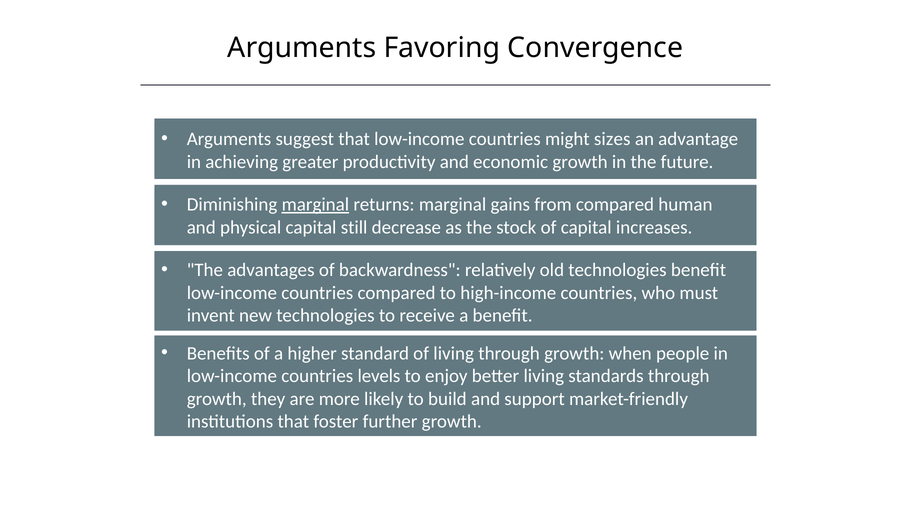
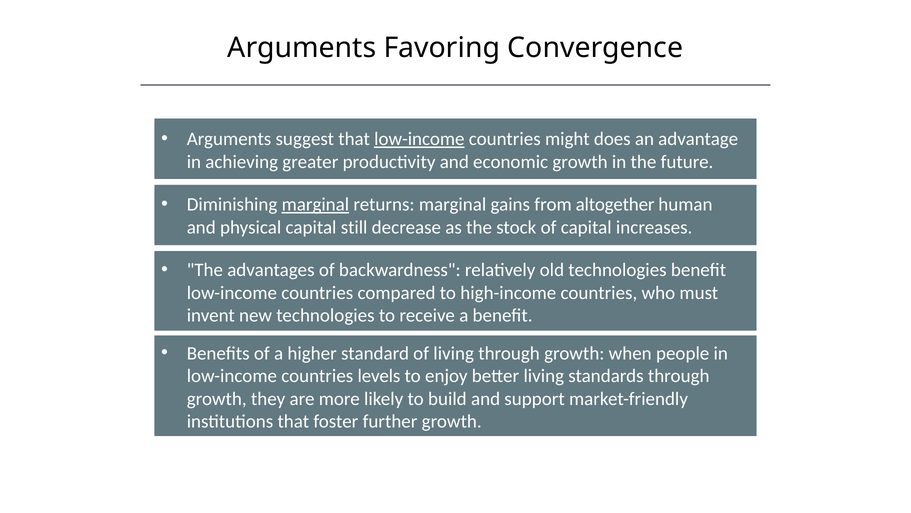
low-income underline: none -> present (419, 139)
sizes: sizes -> does (612, 139)
from compared: compared -> altogether (615, 204)
